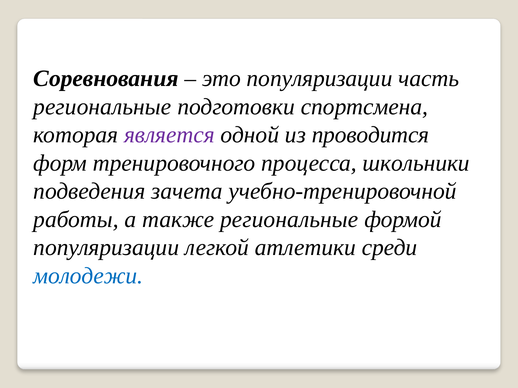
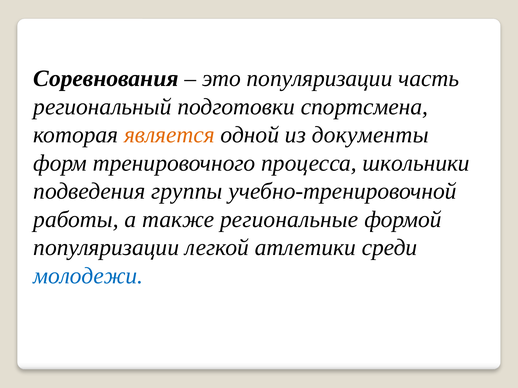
региональные: региональные -> региональный (102, 107)
является colour: purple -> orange (169, 135)
проводится: проводится -> документы (370, 135)
зачета: зачета -> группы (187, 191)
